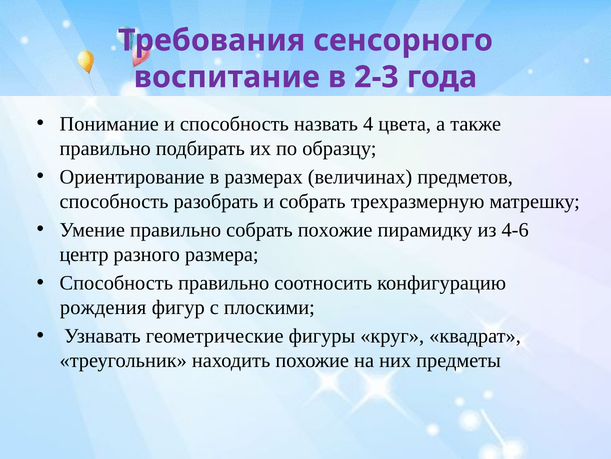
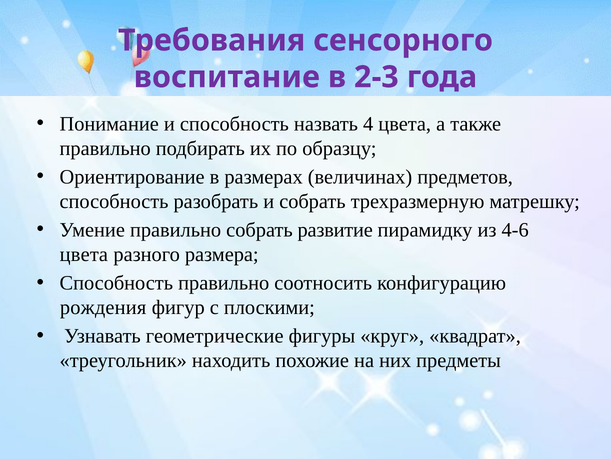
собрать похожие: похожие -> развитие (335, 230)
центр: центр -> цвета (84, 254)
